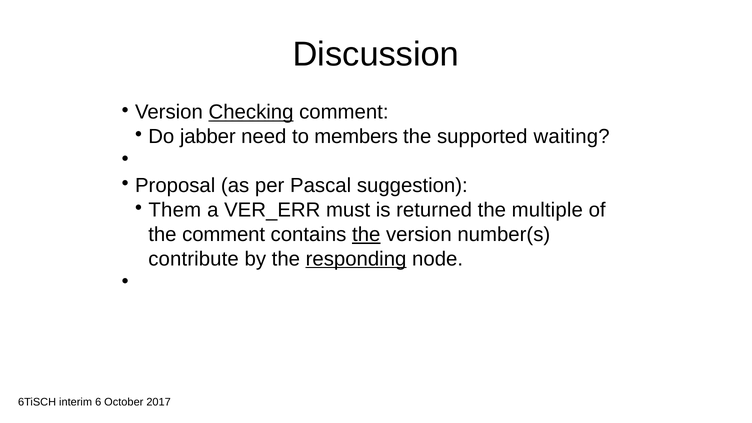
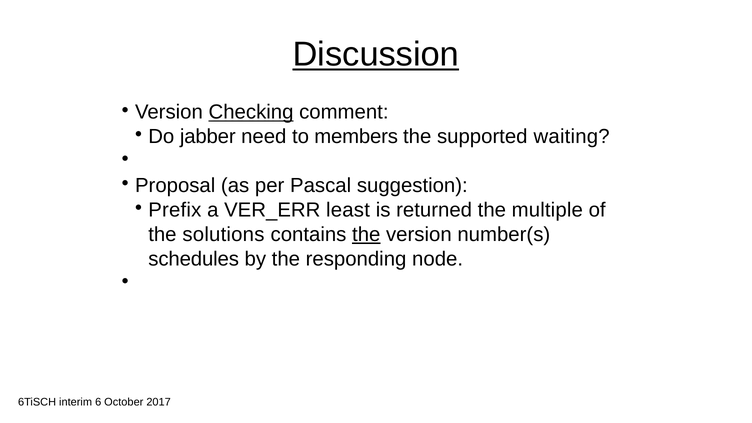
Discussion underline: none -> present (376, 55)
Them: Them -> Prefix (175, 210)
must: must -> least (348, 210)
the comment: comment -> solutions (223, 234)
contribute: contribute -> schedules (194, 259)
responding underline: present -> none (356, 259)
